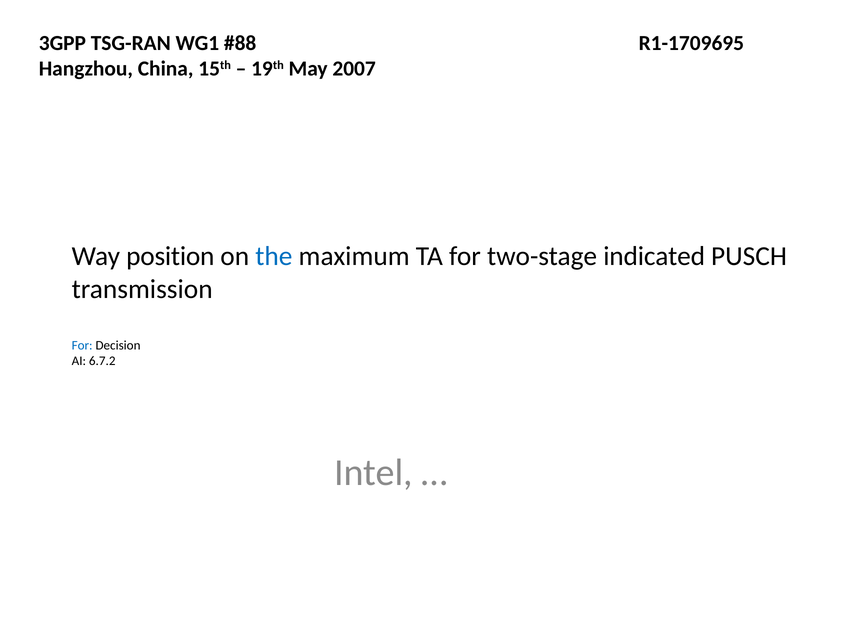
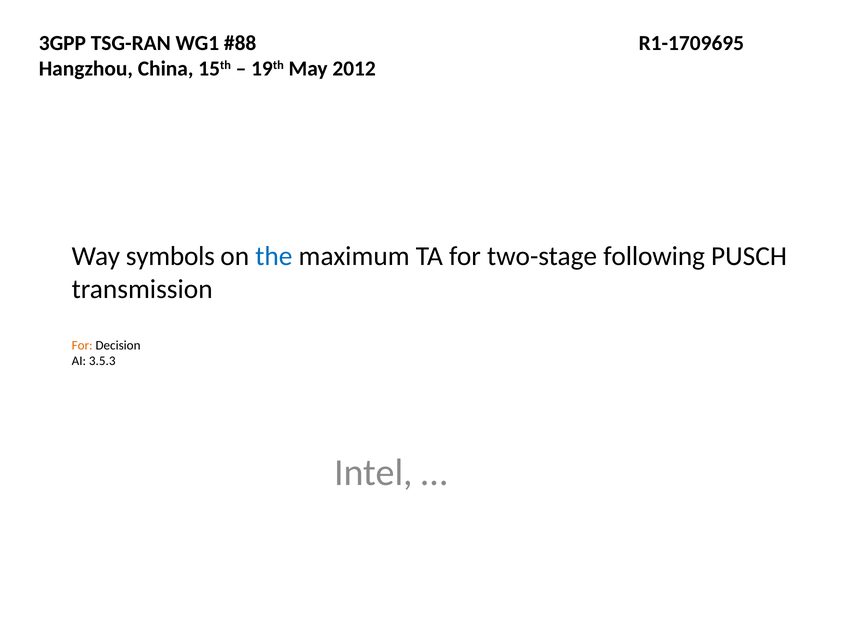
2007: 2007 -> 2012 (354, 69)
position: position -> symbols (170, 256)
indicated: indicated -> following (654, 256)
For colour: blue -> orange (82, 345)
6.7.2: 6.7.2 -> 3.5.3 (102, 361)
